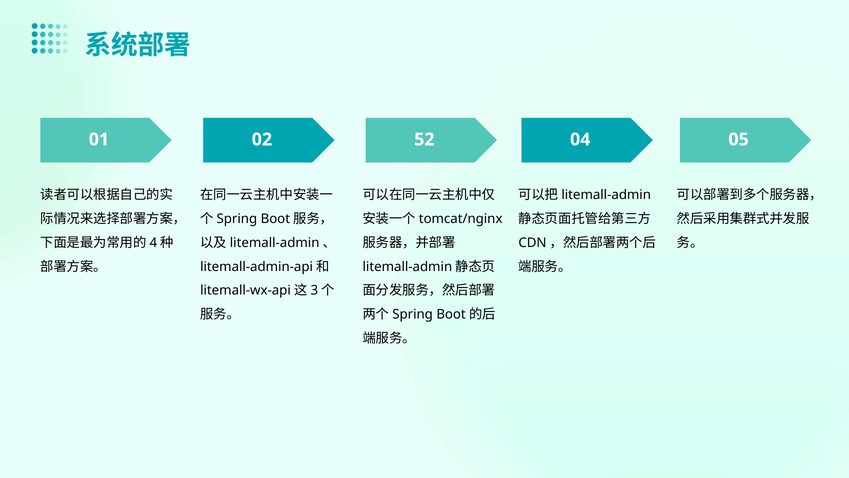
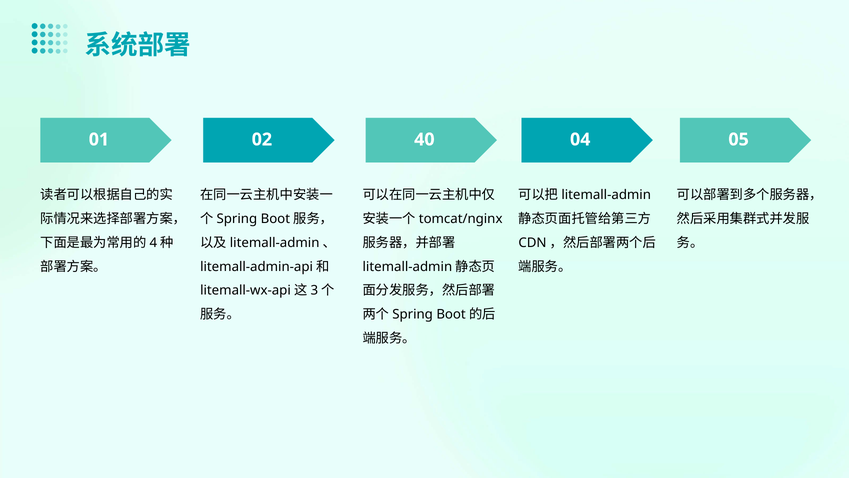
52: 52 -> 40 (424, 139)
